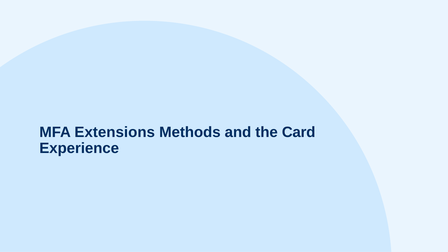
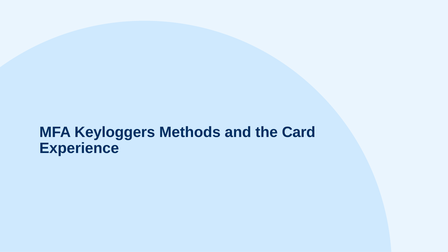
Extensions: Extensions -> Keyloggers (115, 132)
